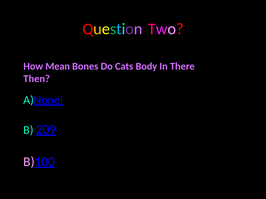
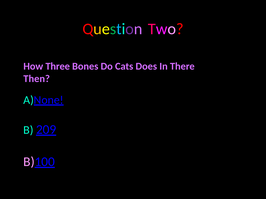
Mean: Mean -> Three (58, 66)
Body: Body -> Does (146, 66)
